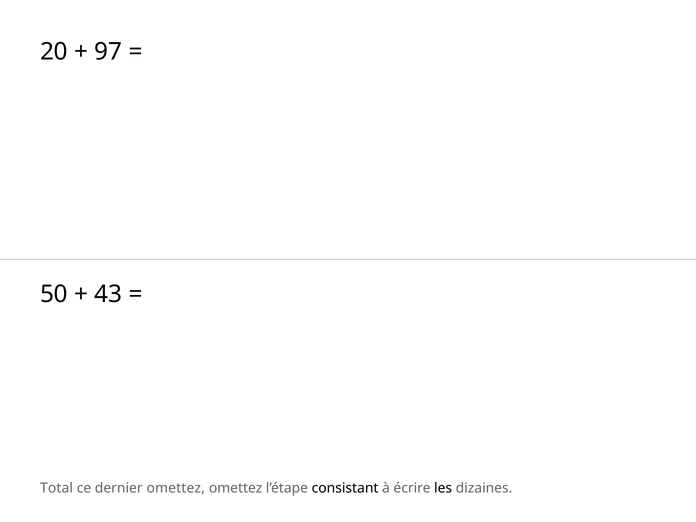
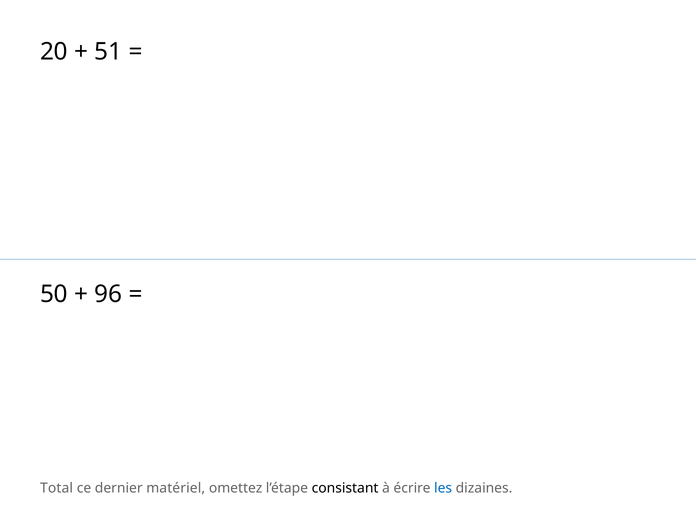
97: 97 -> 51 (108, 52)
43: 43 -> 96 (108, 294)
dernier omettez: omettez -> matériel (176, 488)
les colour: black -> blue (443, 488)
